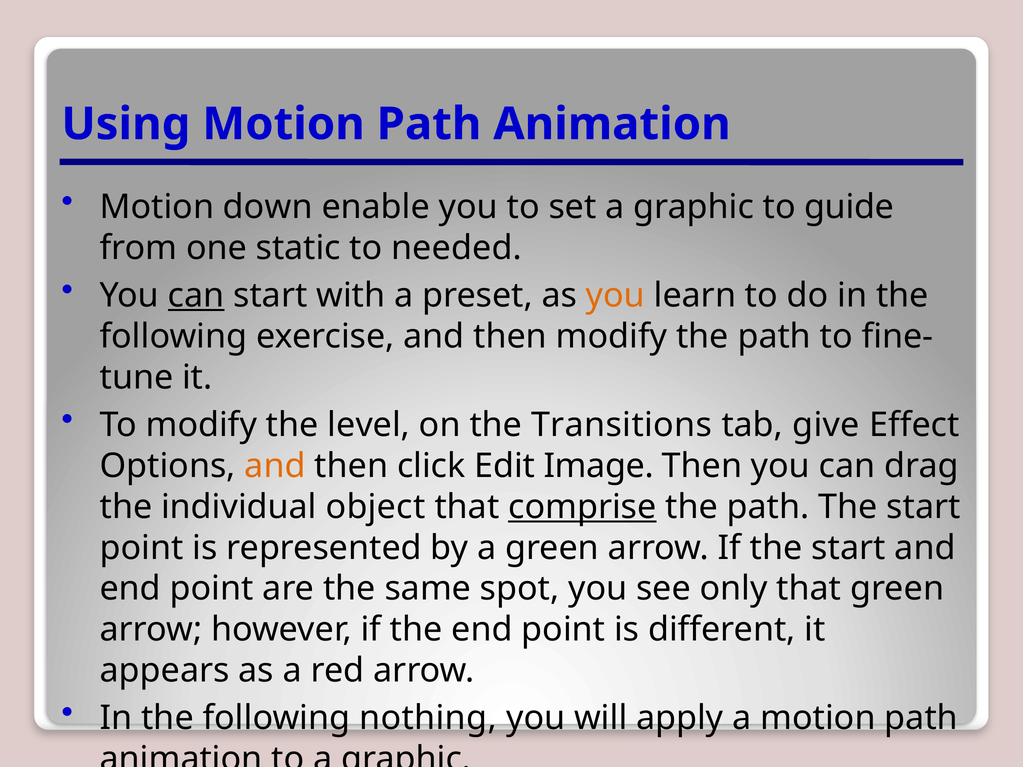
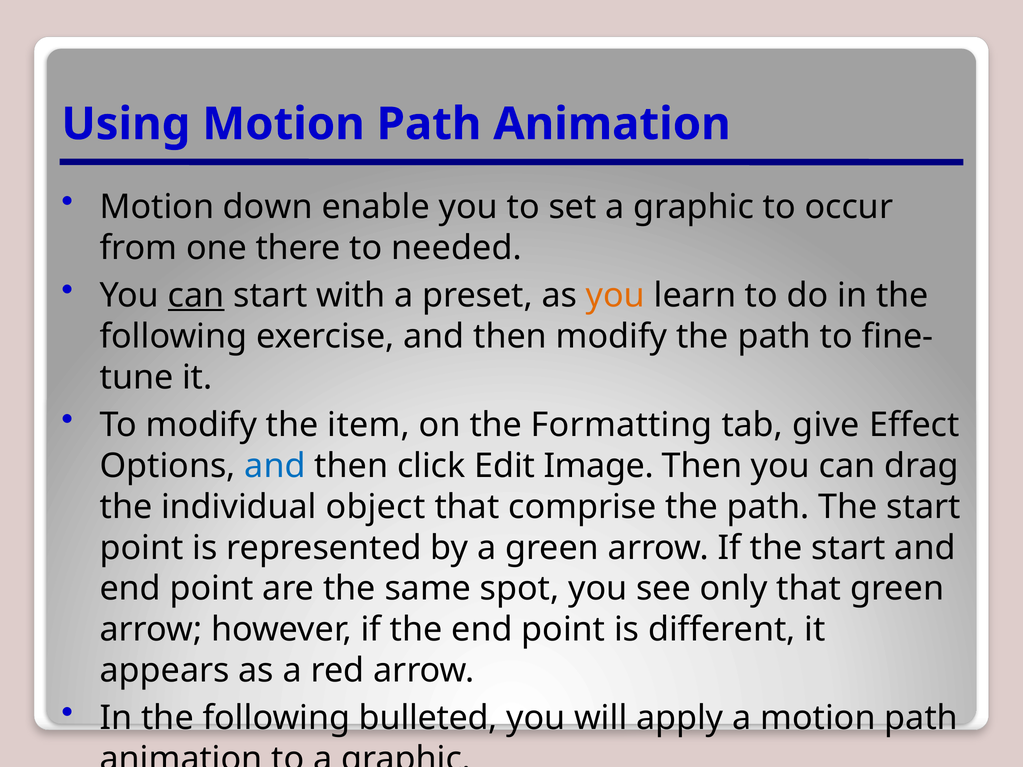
guide: guide -> occur (849, 207)
static: static -> there (298, 248)
level: level -> item (369, 425)
Transitions: Transitions -> Formatting (622, 425)
and colour: orange -> blue (275, 466)
comprise underline: present -> none (582, 507)
nothing: nothing -> bulleted (428, 718)
